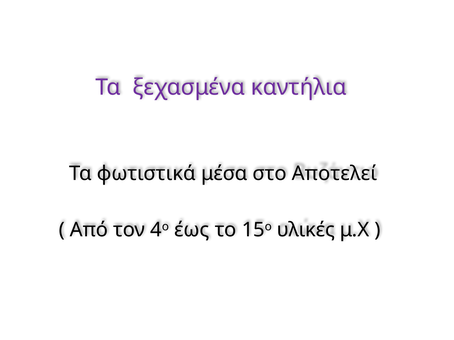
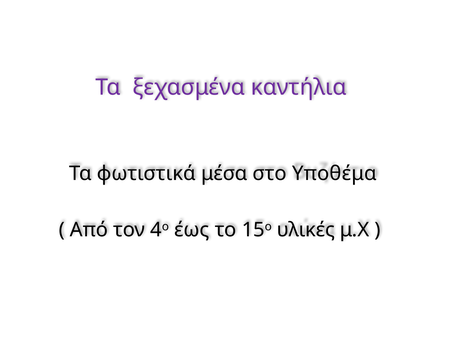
Αποτελεί: Αποτελεί -> Υποθέμα (334, 174)
